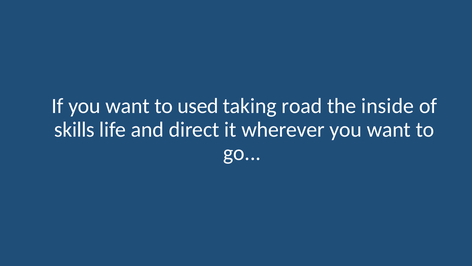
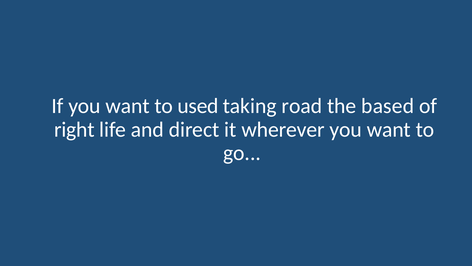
inside: inside -> based (388, 106)
skills: skills -> right (74, 129)
